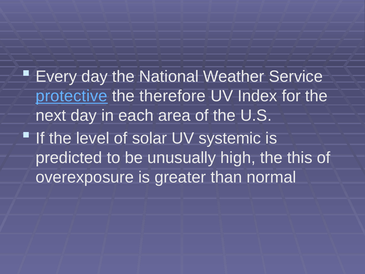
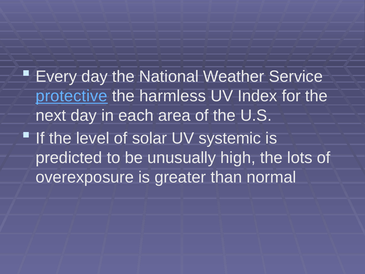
therefore: therefore -> harmless (173, 96)
this: this -> lots (300, 158)
